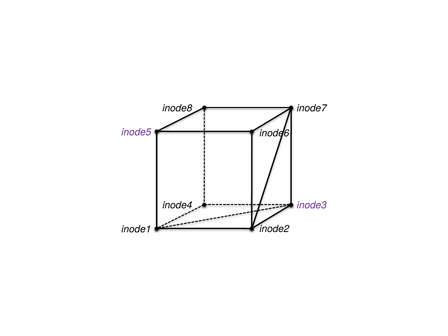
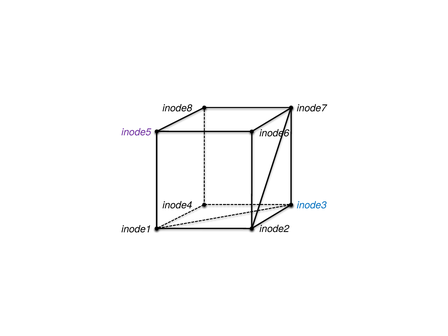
inode3 colour: purple -> blue (312, 205)
